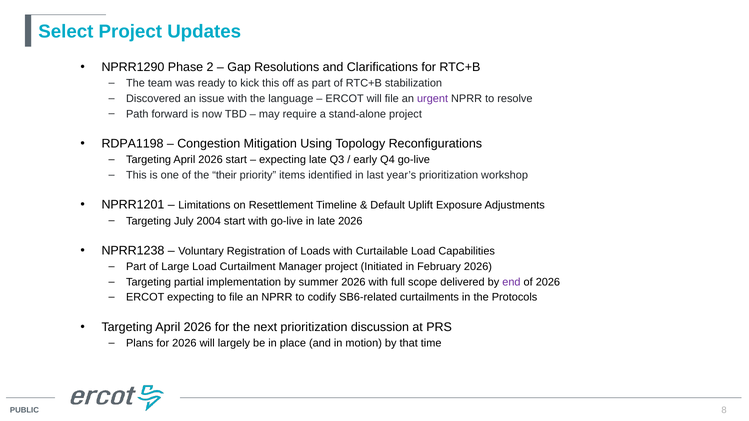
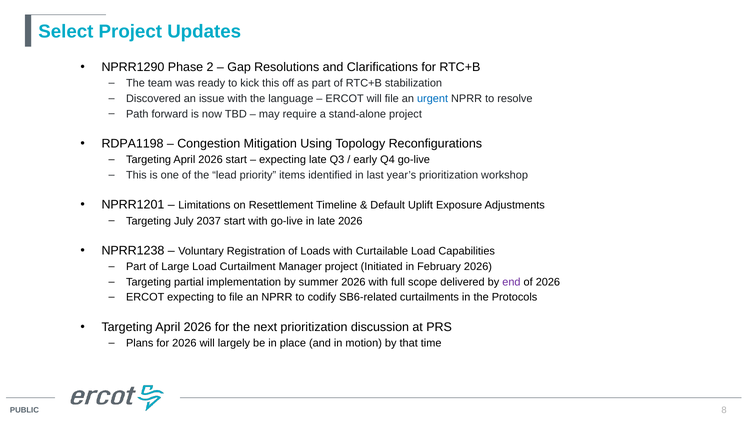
urgent colour: purple -> blue (433, 99)
their: their -> lead (224, 175)
2004: 2004 -> 2037 (209, 221)
